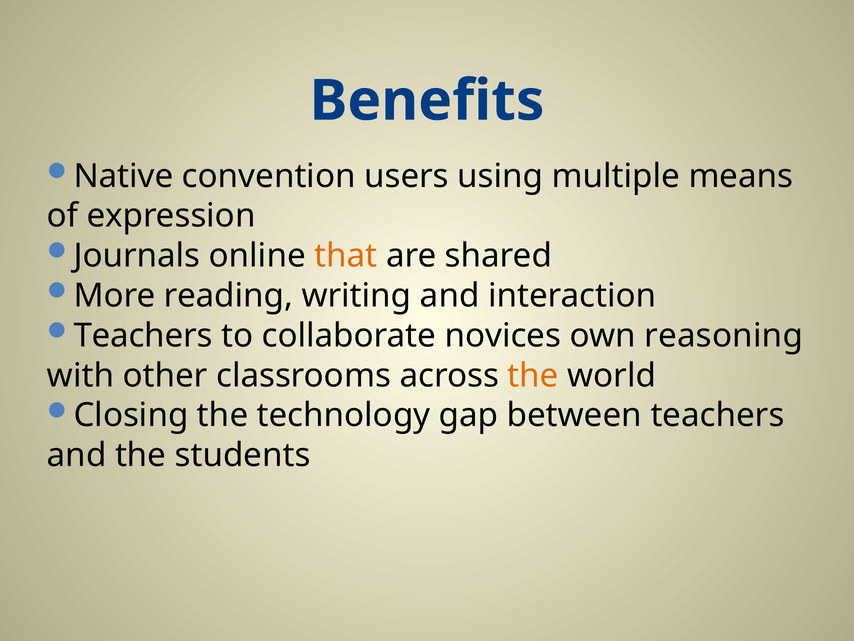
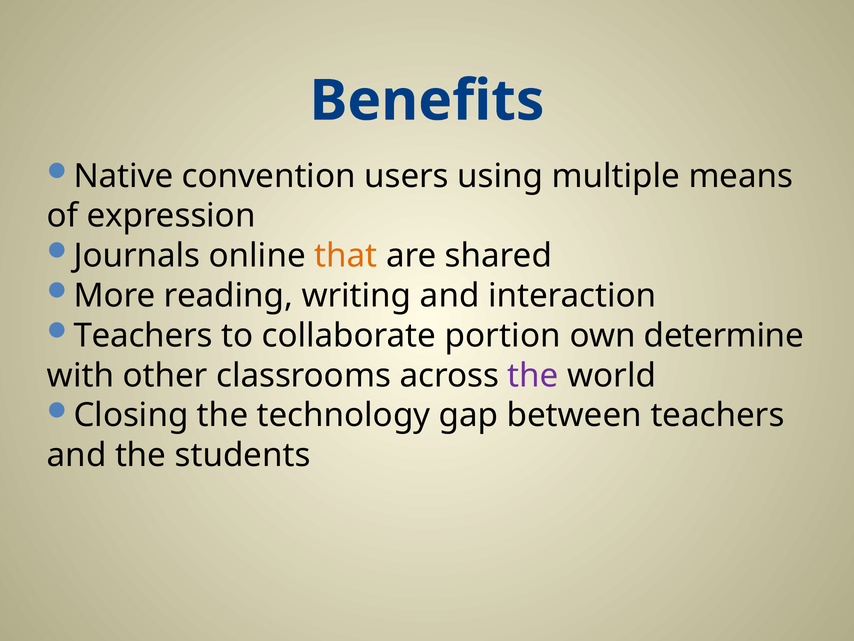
novices: novices -> portion (503, 335)
reasoning: reasoning -> determine (724, 335)
the colour: orange -> purple (533, 375)
